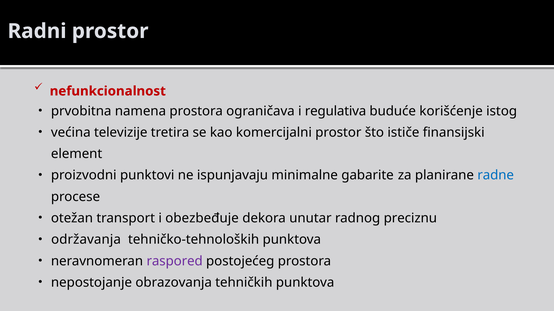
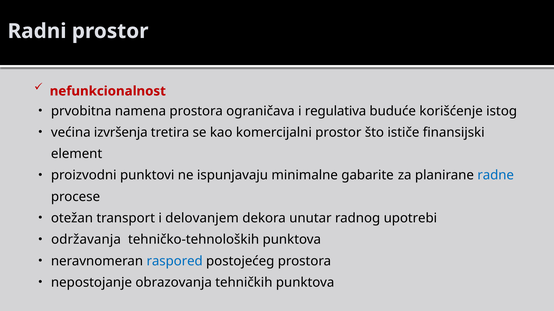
televizije: televizije -> izvršenja (121, 133)
obezbeđuje: obezbeđuje -> delovanjem (202, 219)
preciznu: preciznu -> upotrebi (410, 219)
raspored colour: purple -> blue (175, 262)
